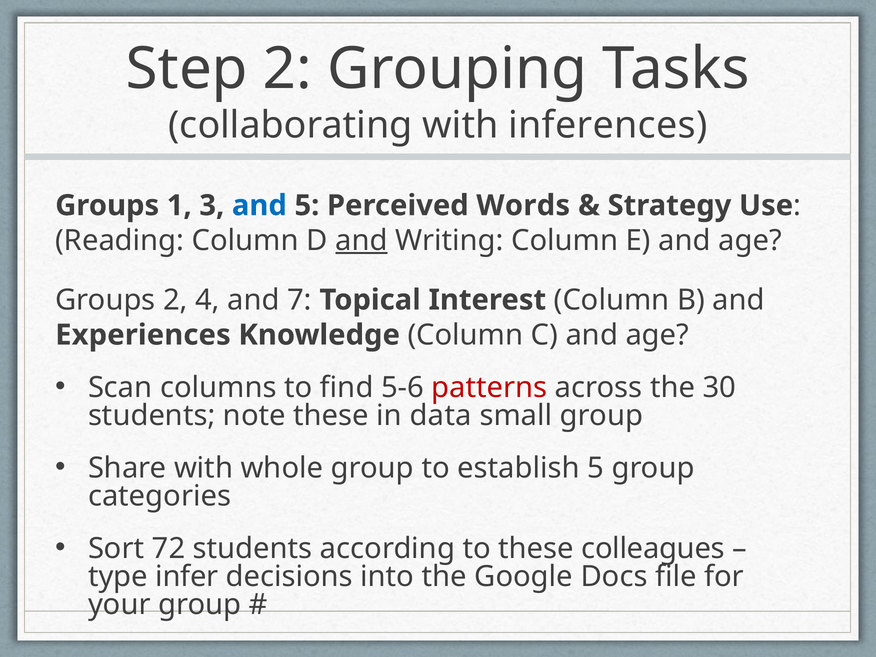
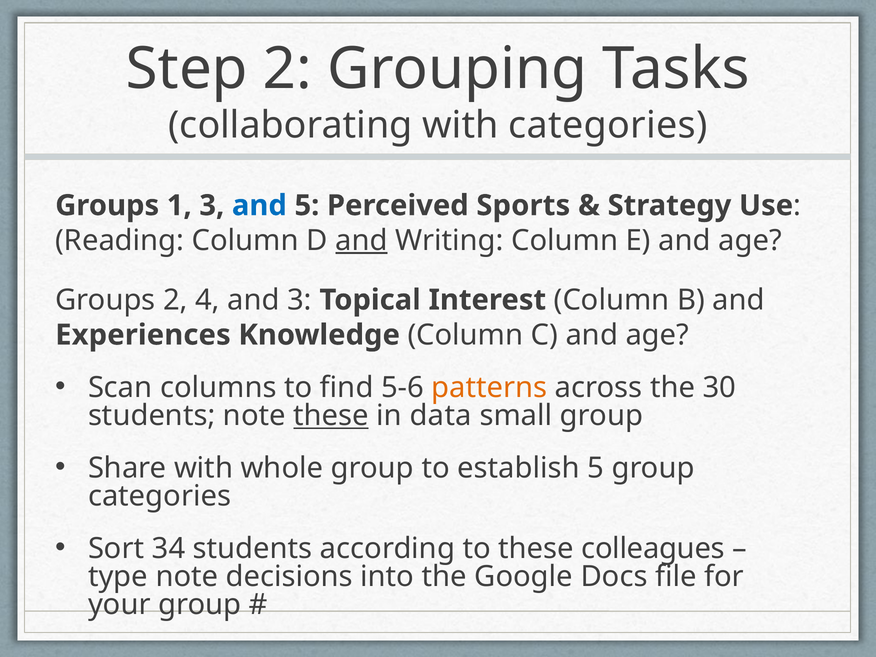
with inferences: inferences -> categories (608, 125)
Words: Words -> Sports (523, 205)
and 7: 7 -> 3 (300, 300)
patterns colour: red -> orange (489, 388)
these underline: none -> present (331, 416)
72: 72 -> 34 (169, 548)
type infer: infer -> note (187, 576)
